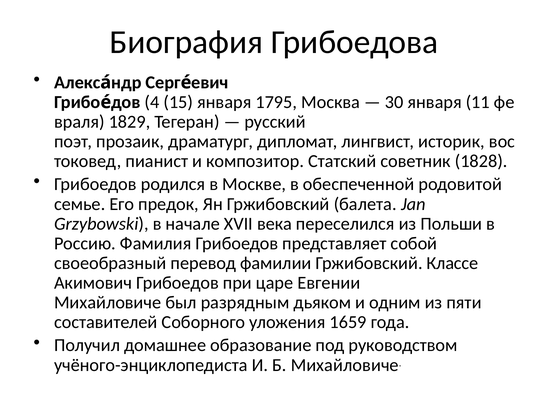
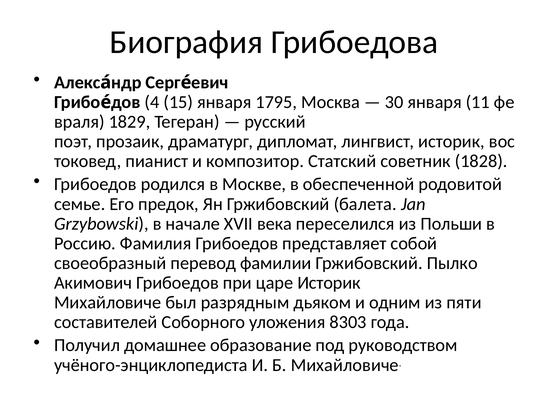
Классе: Классе -> Пылко (452, 263)
царе Евгении: Евгении -> Историк (329, 283)
1659: 1659 -> 8303 (348, 322)
